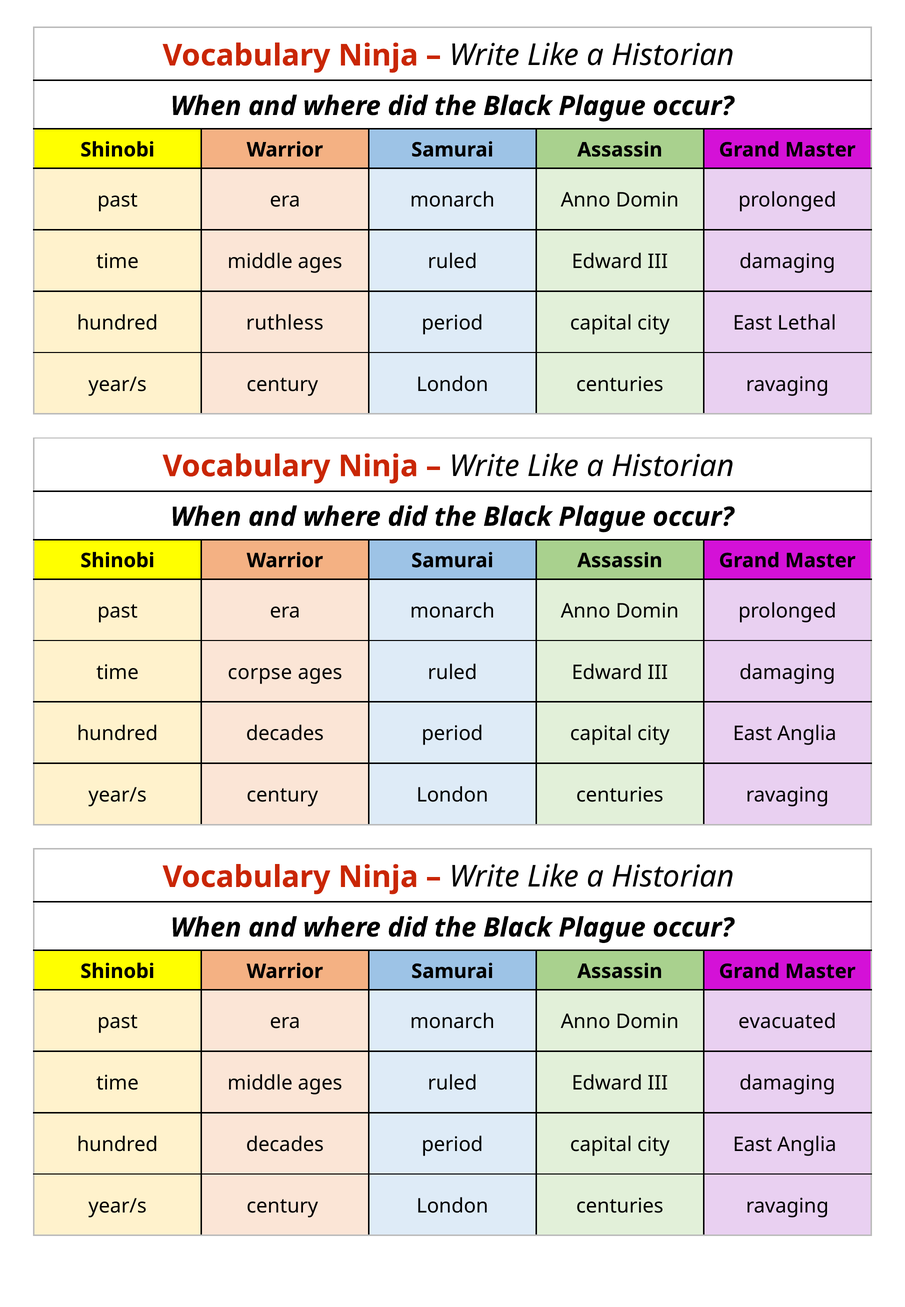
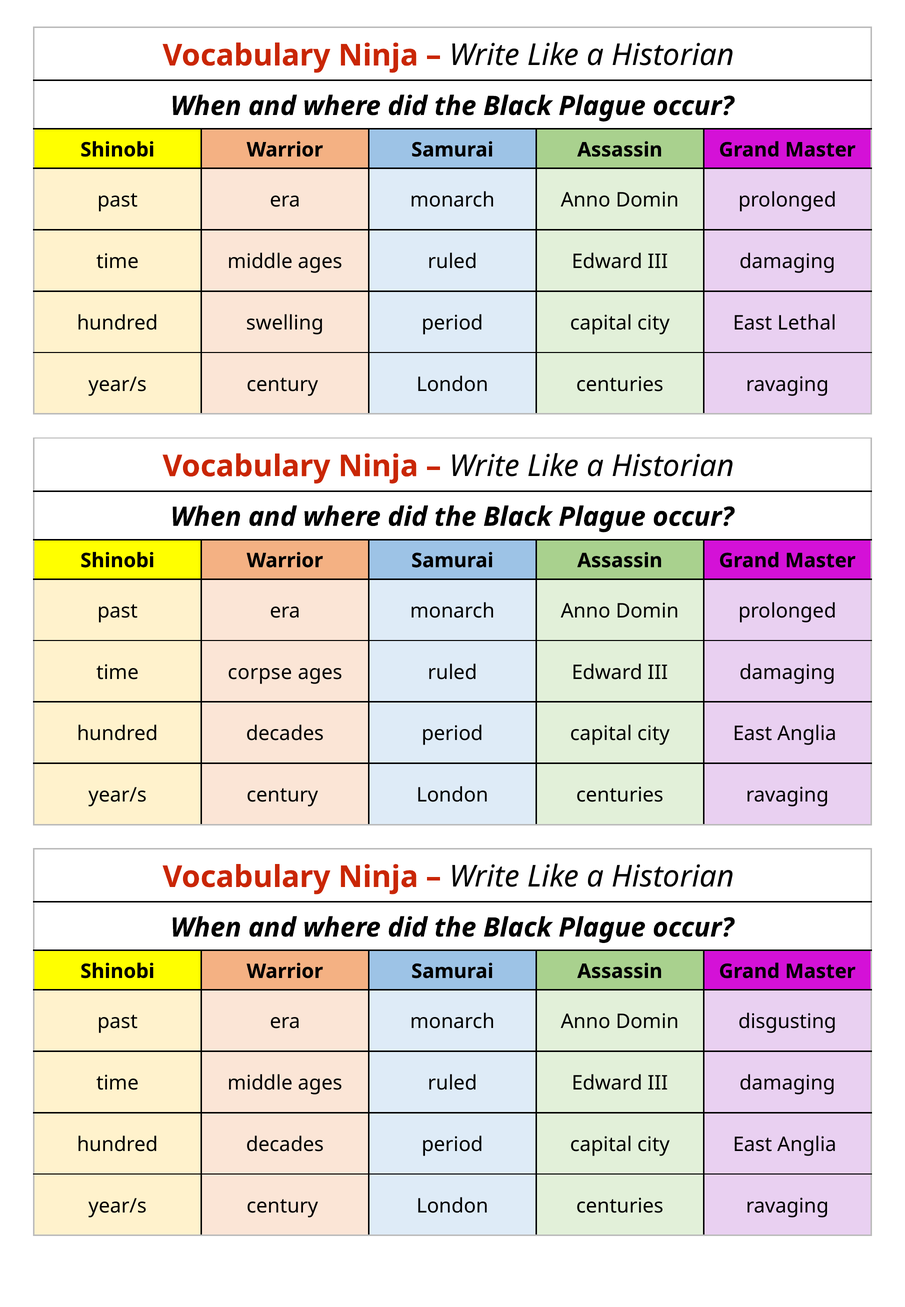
ruthless: ruthless -> swelling (285, 323)
evacuated: evacuated -> disgusting (787, 1022)
